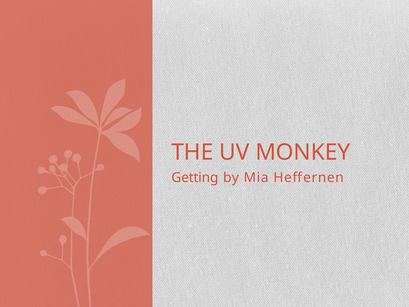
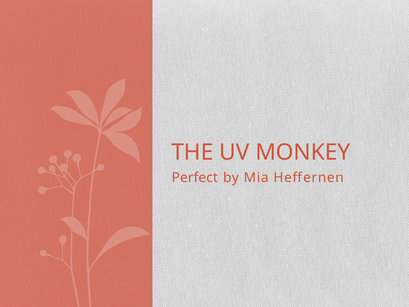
Getting: Getting -> Perfect (195, 178)
